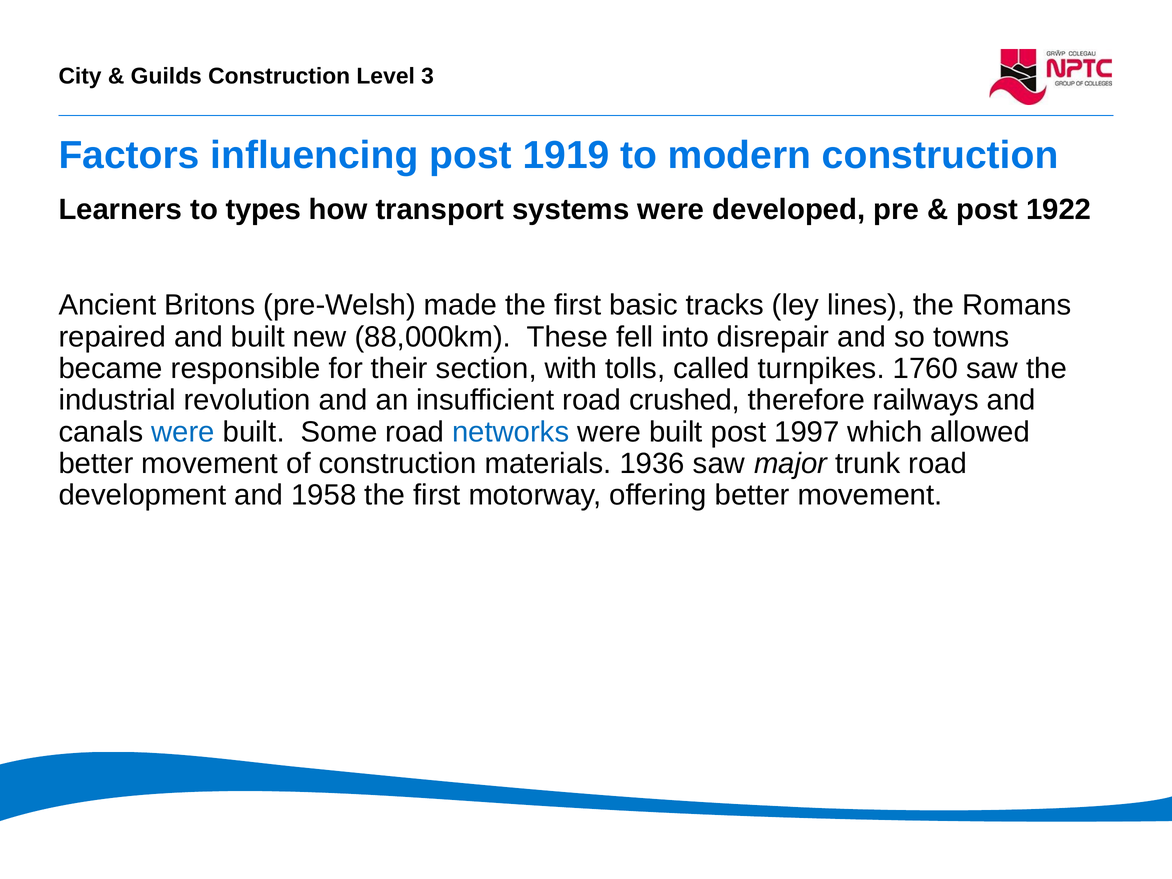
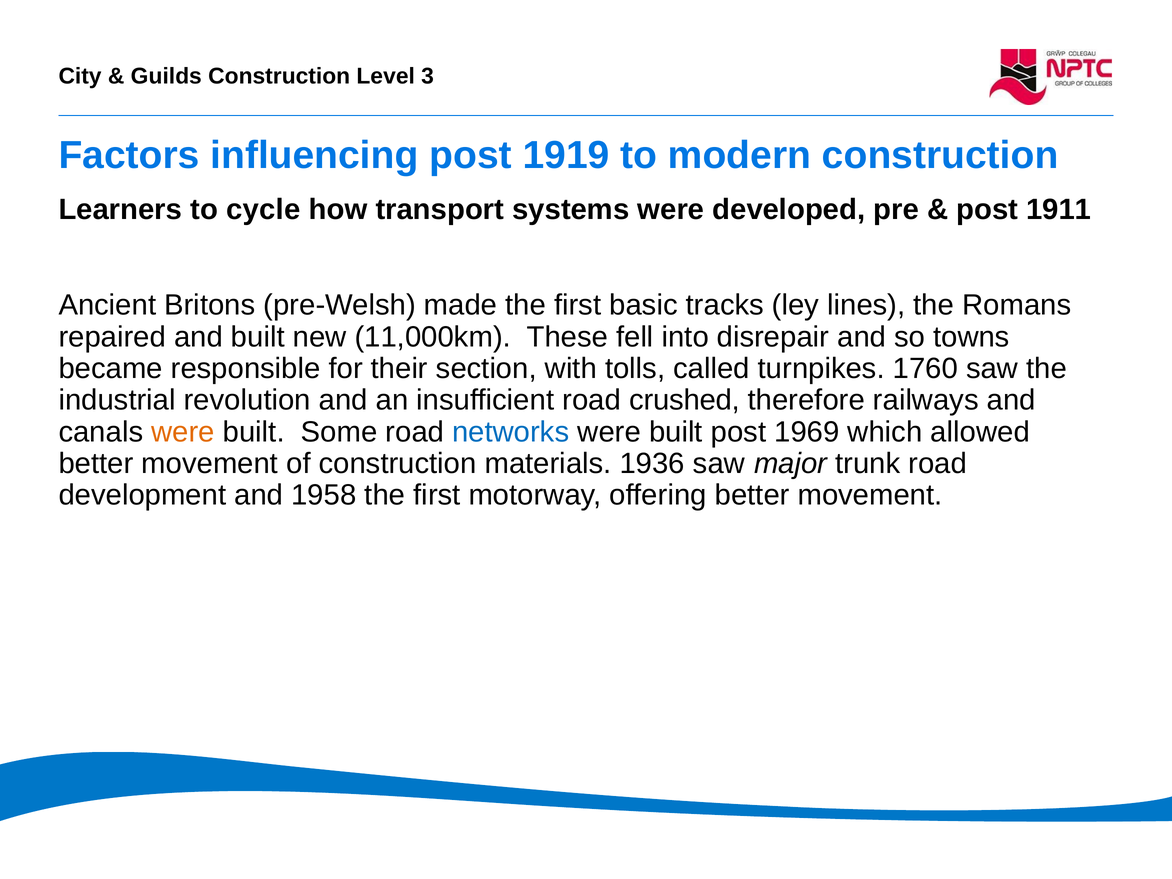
types: types -> cycle (263, 209)
1922: 1922 -> 1911 (1059, 209)
88,000km: 88,000km -> 11,000km (433, 337)
were colour: blue -> orange (183, 432)
1997: 1997 -> 1969 (807, 432)
